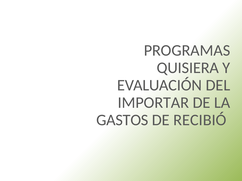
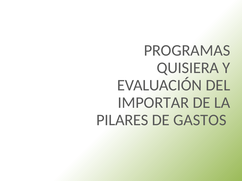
GASTOS: GASTOS -> PILARES (122, 120)
RECIBIÓ: RECIBIÓ -> GASTOS (200, 120)
